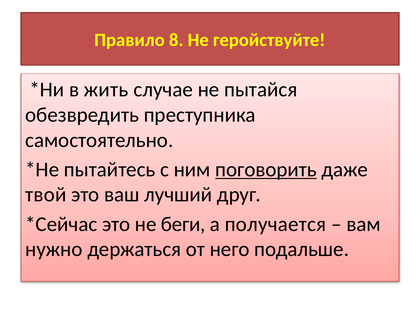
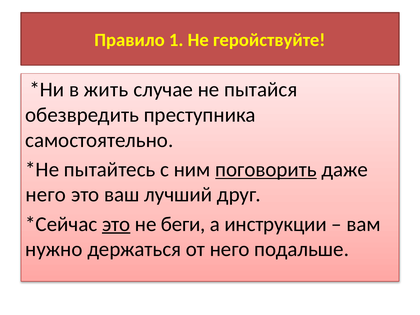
8: 8 -> 1 (176, 40)
твой: твой -> него (46, 195)
это underline: none -> present (116, 224)
получается: получается -> инструкции (276, 224)
